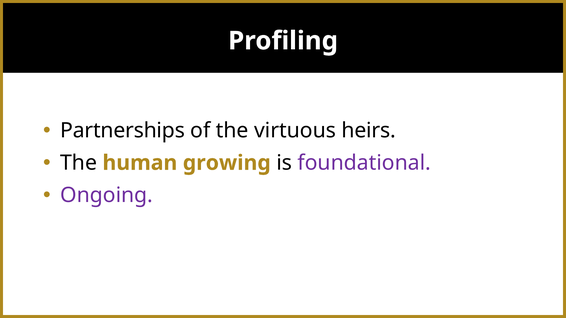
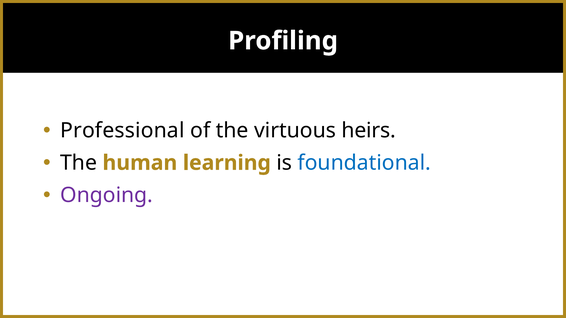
Partnerships: Partnerships -> Professional (122, 131)
growing: growing -> learning (227, 163)
foundational colour: purple -> blue (364, 163)
